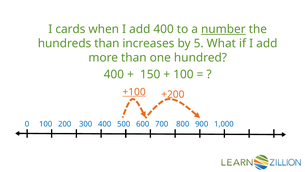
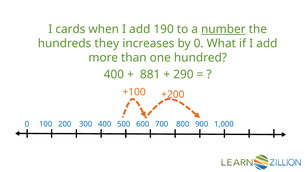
add 400: 400 -> 190 (164, 29)
hundreds than: than -> they (107, 43)
by 5: 5 -> 0 (199, 43)
150: 150 -> 881 (150, 74)
100: 100 -> 290 (183, 74)
+100 underline: present -> none (134, 92)
